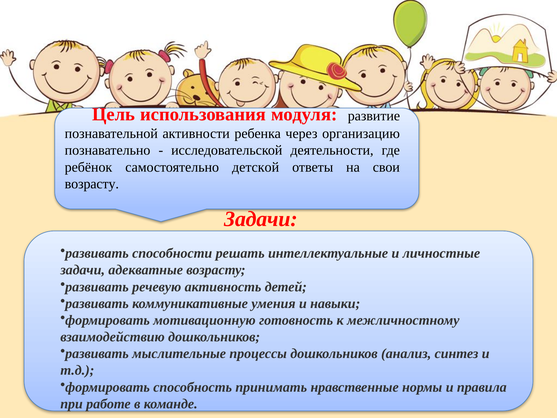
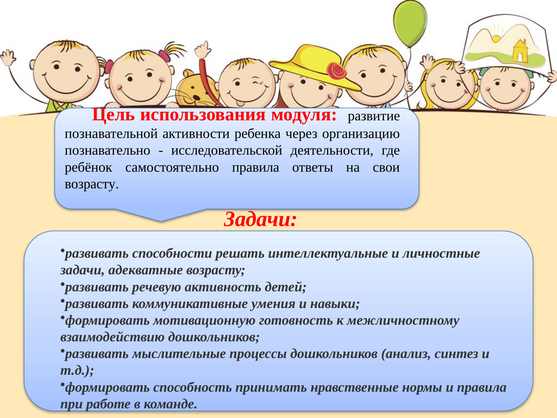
самостоятельно детской: детской -> правила (256, 167)
